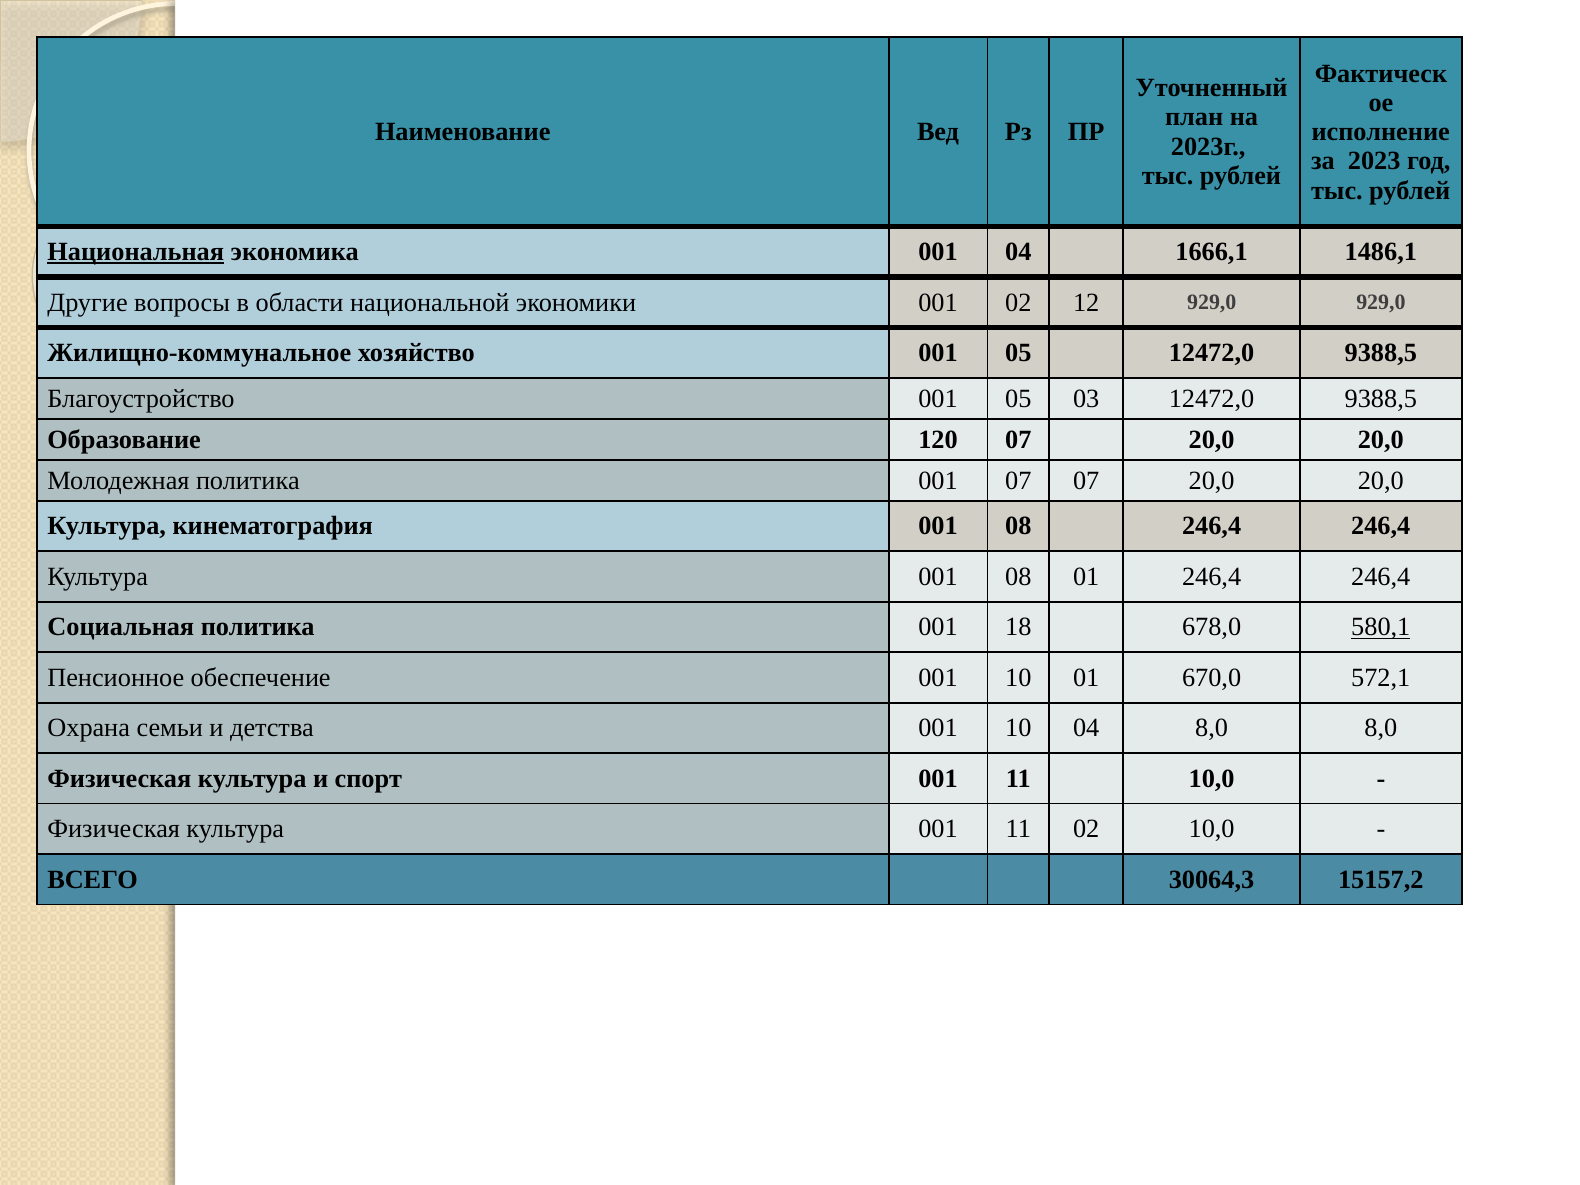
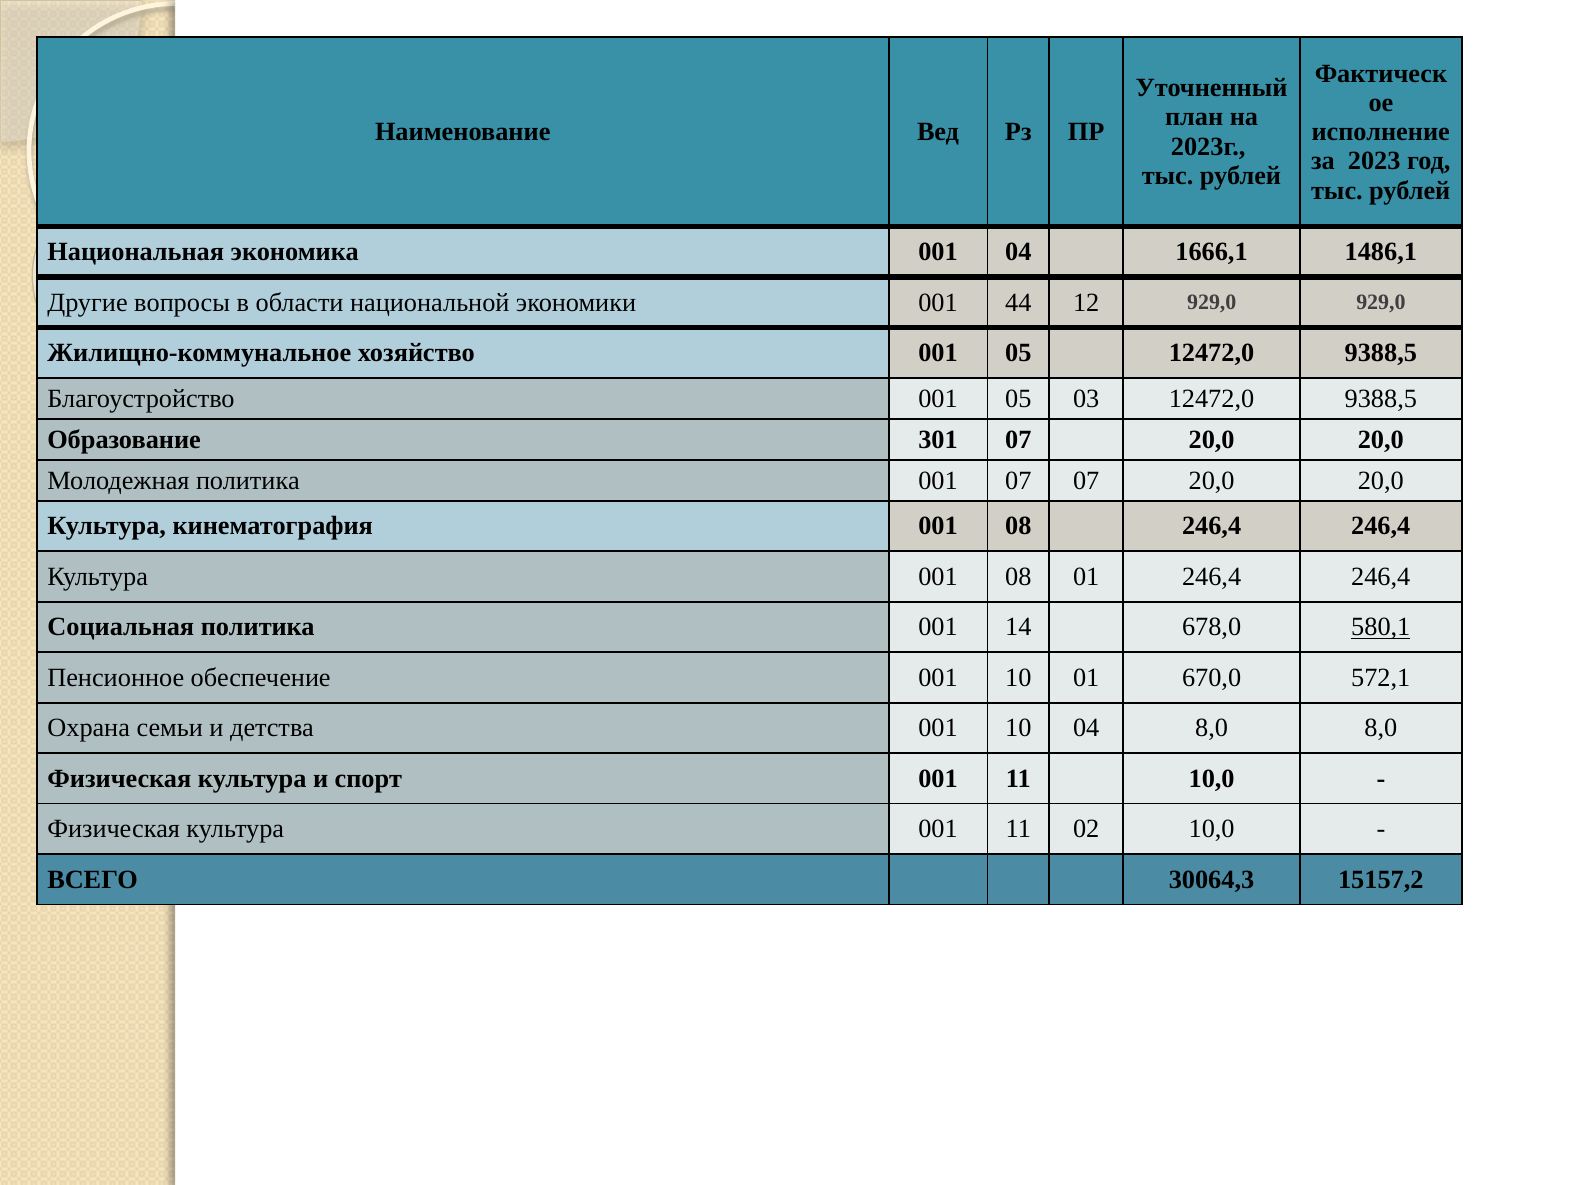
Национальная underline: present -> none (136, 252)
001 02: 02 -> 44 (1018, 302)
120: 120 -> 301 (938, 440)
18: 18 -> 14 (1018, 627)
